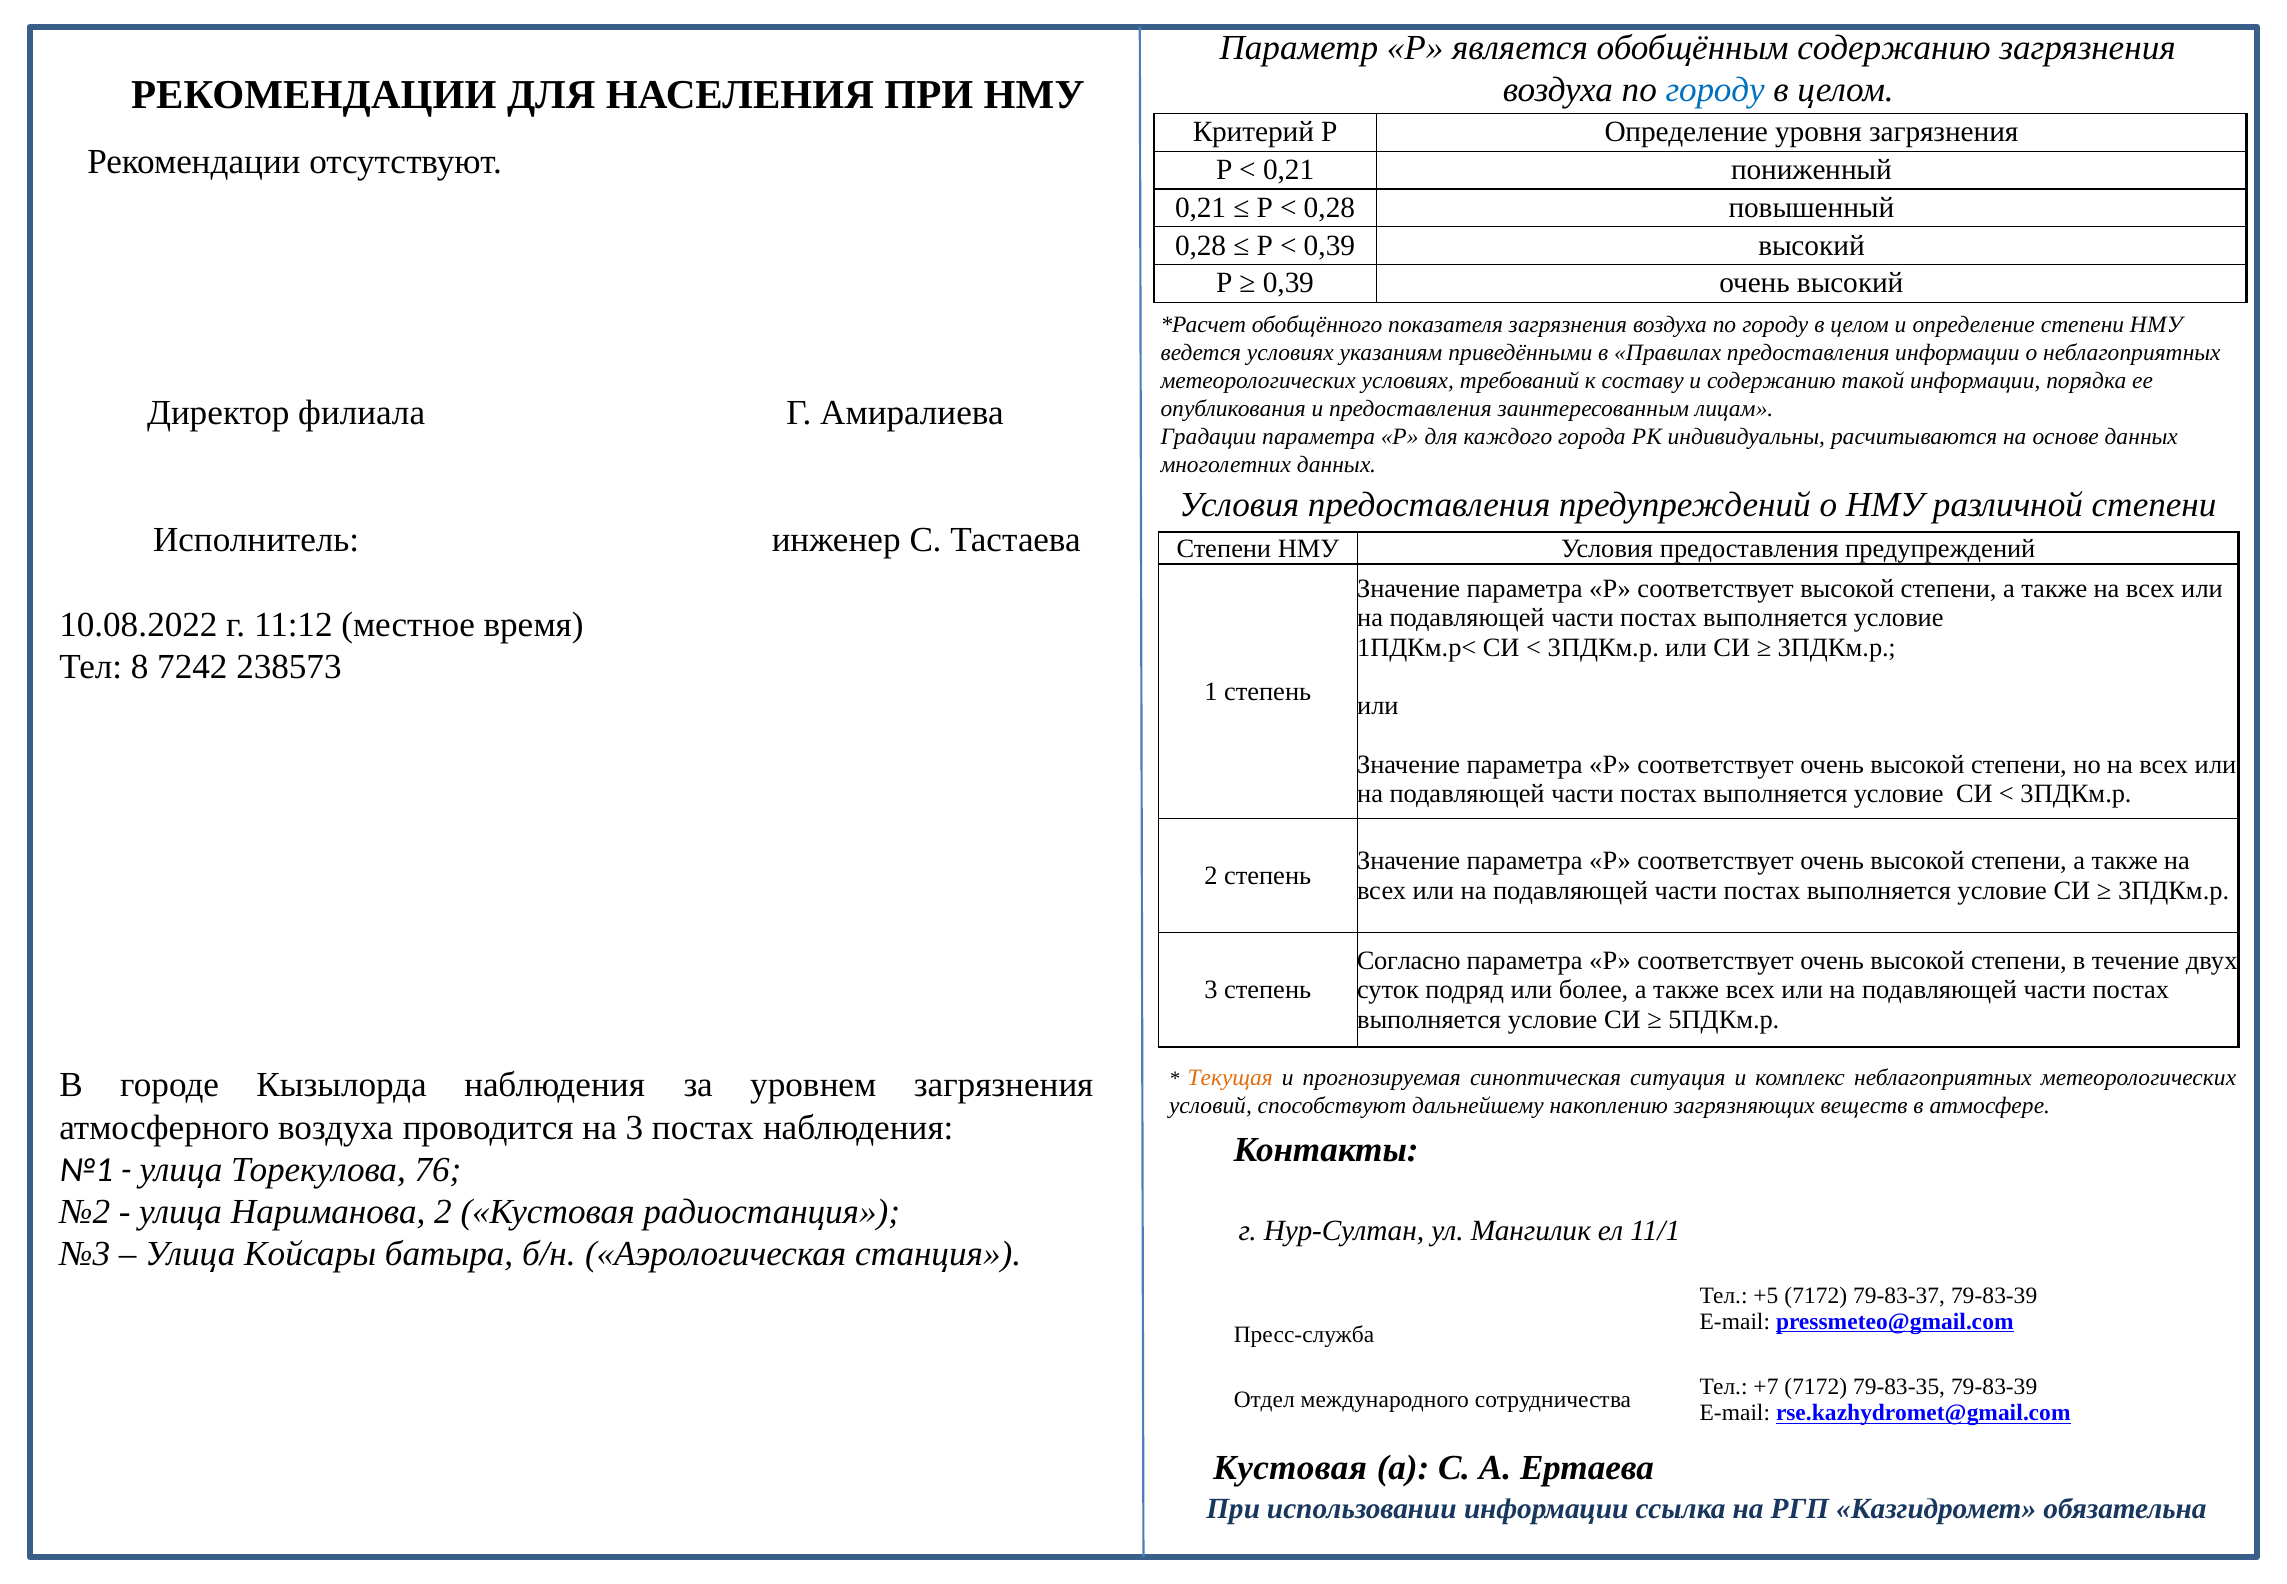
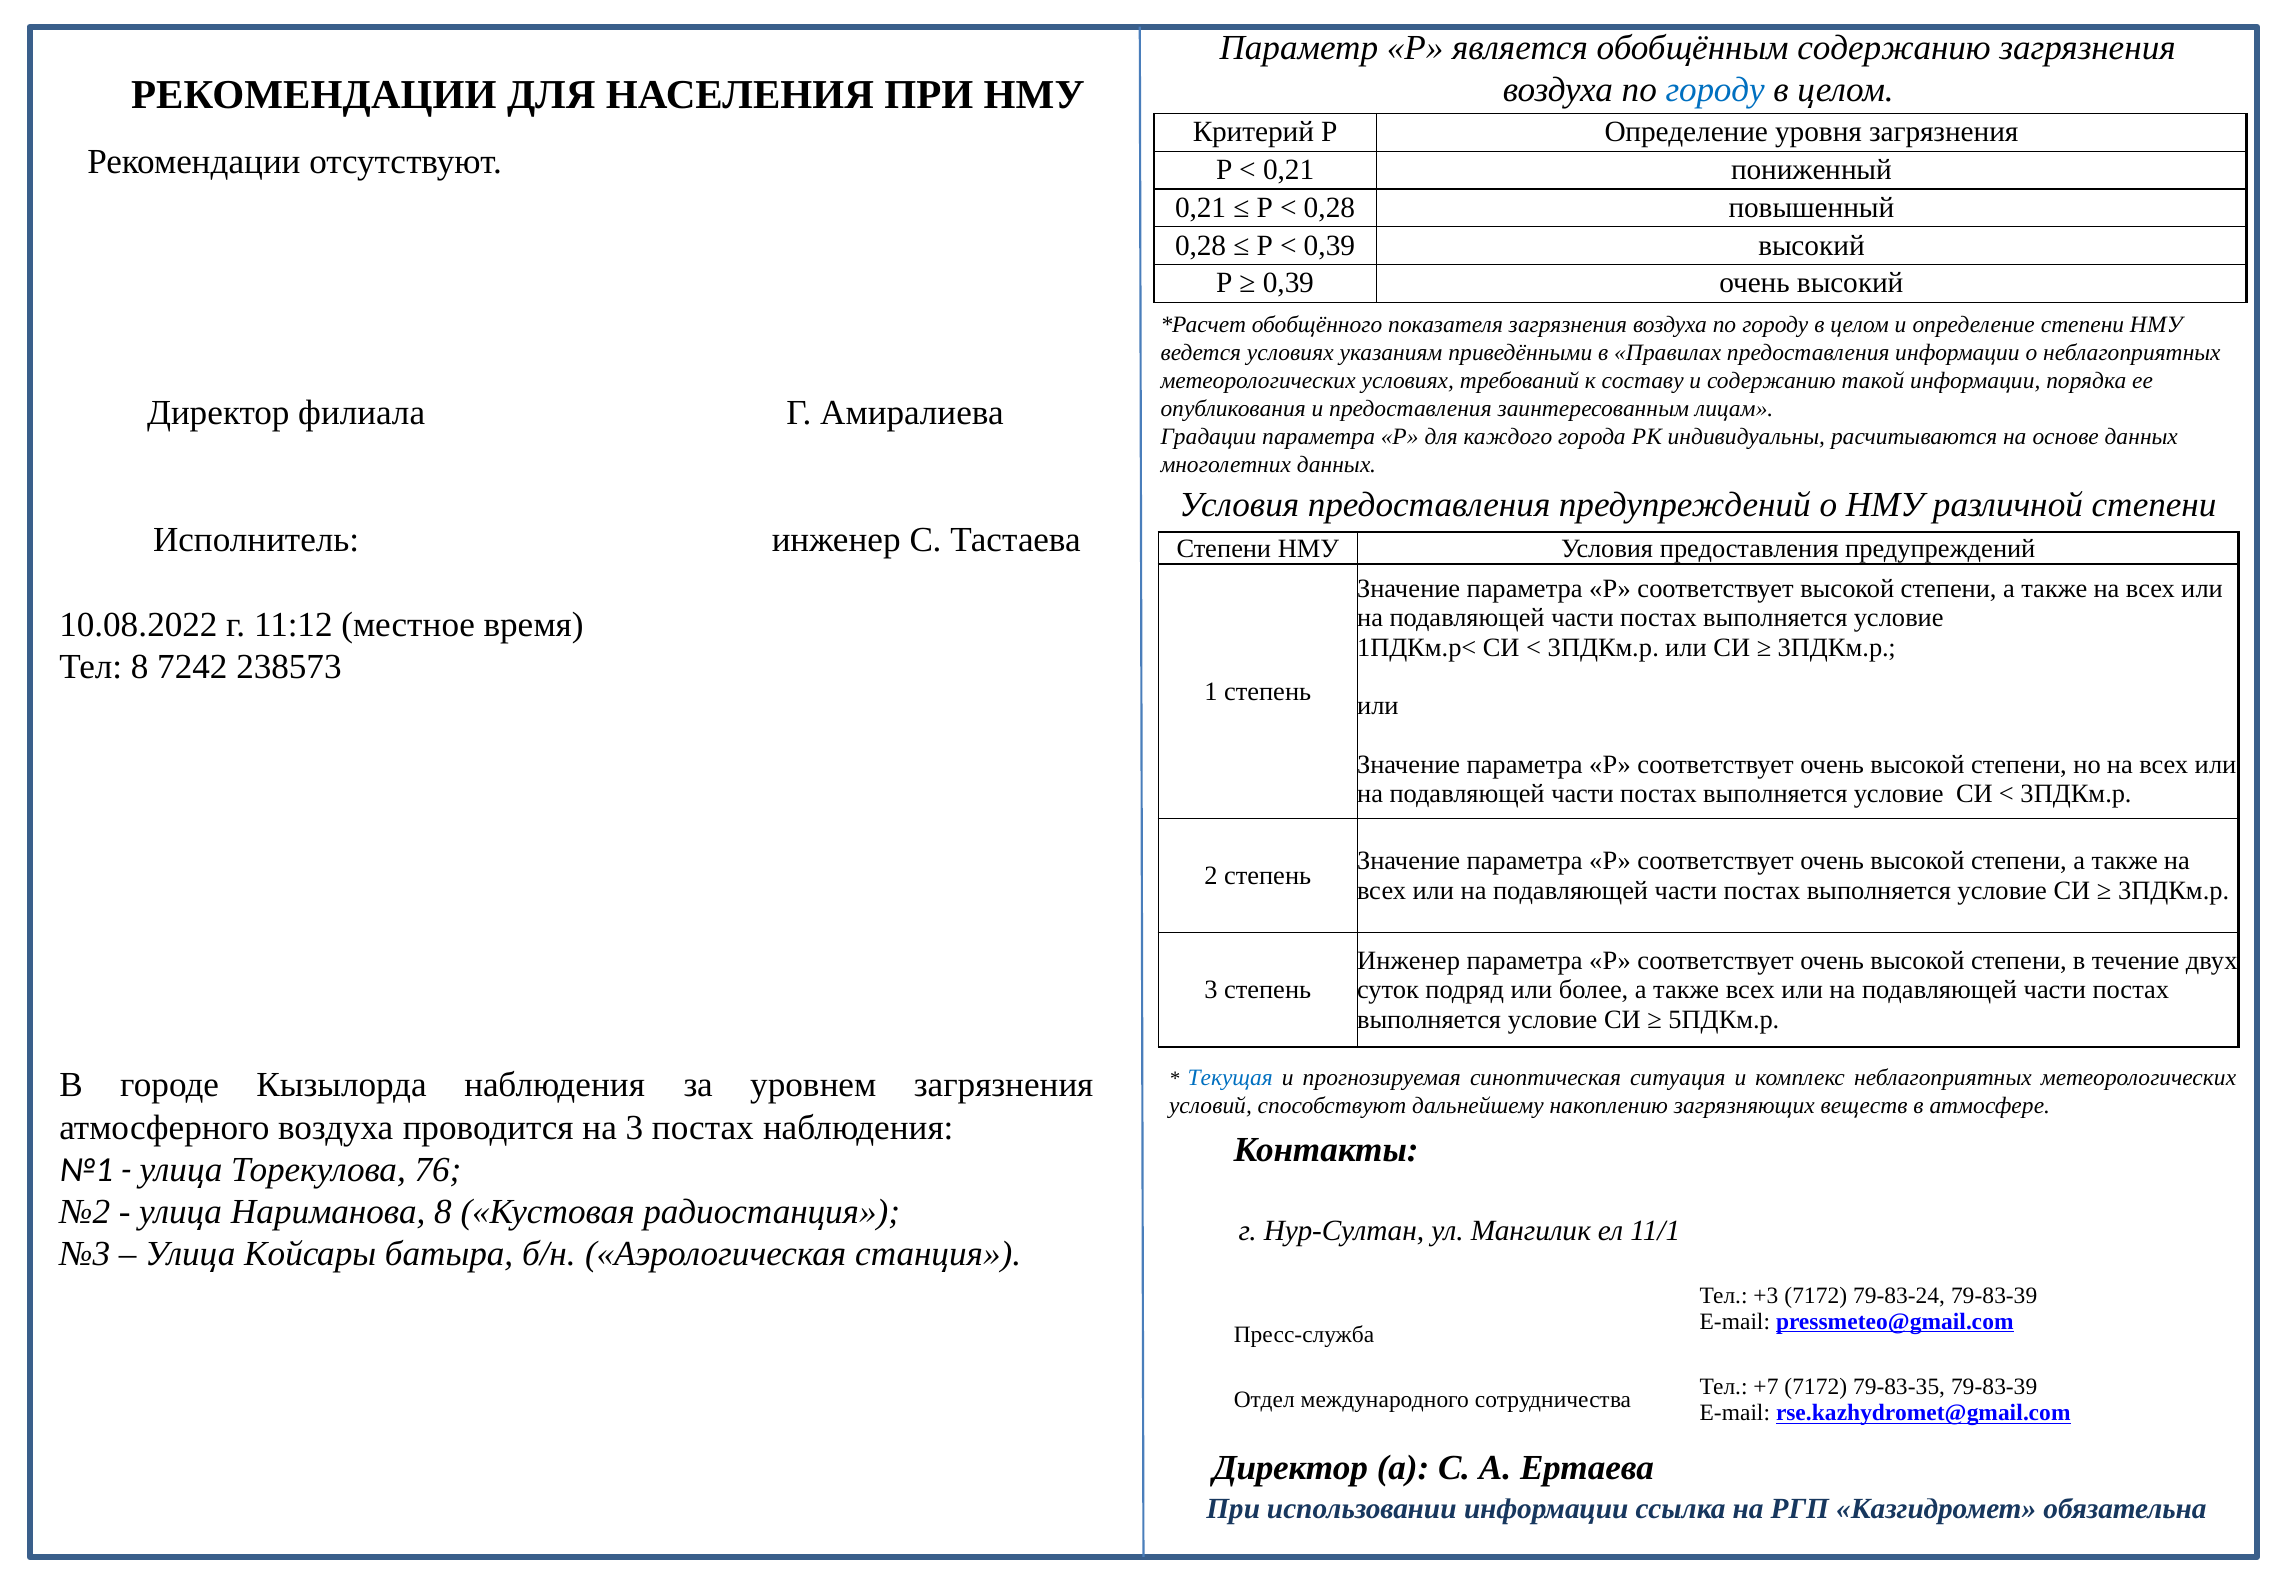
Согласно: Согласно -> Инженер (1409, 960)
Текущая colour: orange -> blue (1230, 1077)
Нариманова 2: 2 -> 8 (443, 1211)
+5: +5 -> +3 (1766, 1295)
79-83-37: 79-83-37 -> 79-83-24 (1899, 1295)
Кустовая: Кустовая -> Директор (1290, 1468)
